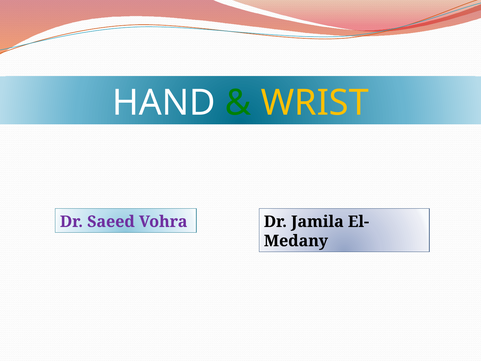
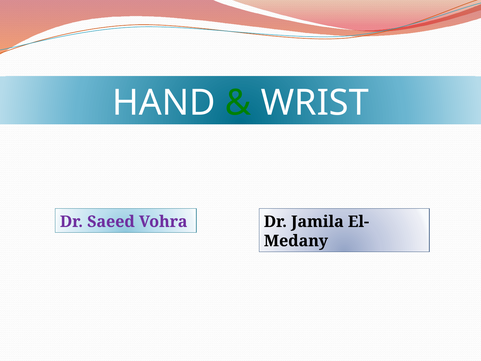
WRIST colour: yellow -> white (315, 103)
